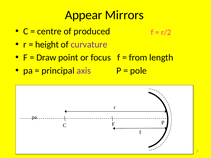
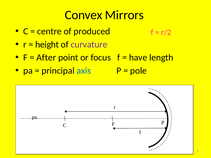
Appear: Appear -> Convex (84, 15)
Draw: Draw -> After (46, 58)
from: from -> have (138, 58)
axis colour: purple -> blue (84, 71)
